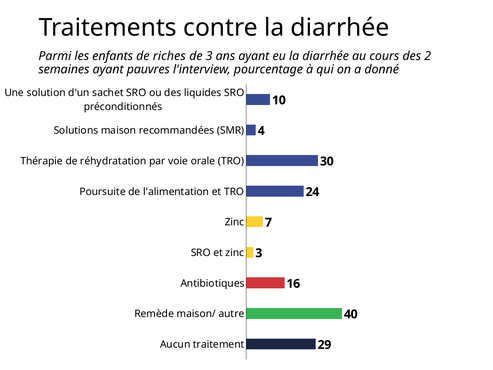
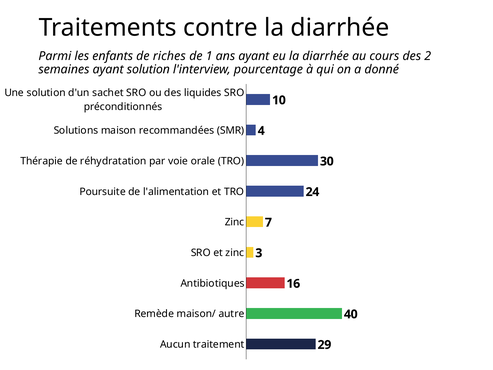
de 3: 3 -> 1 (209, 56)
ayant pauvres: pauvres -> solution (148, 69)
